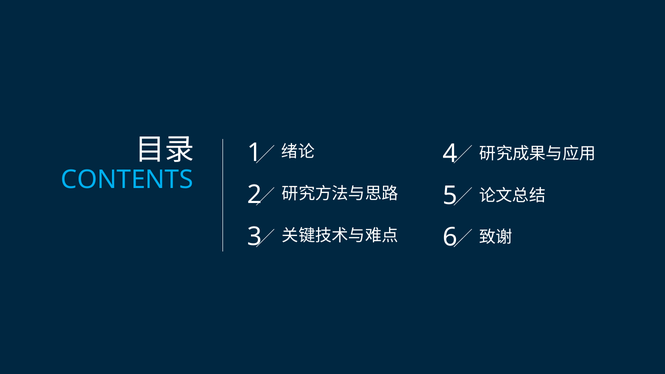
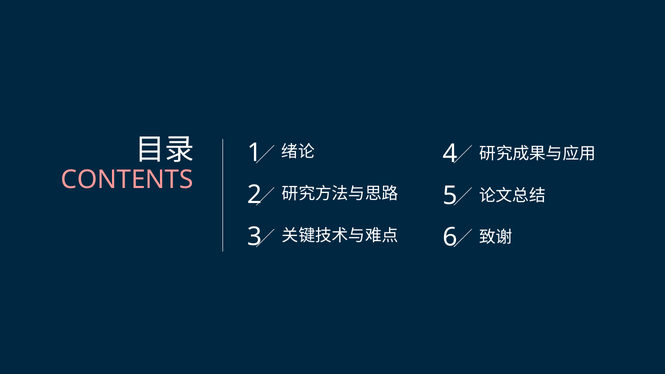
CONTENTS colour: light blue -> pink (127, 180)
